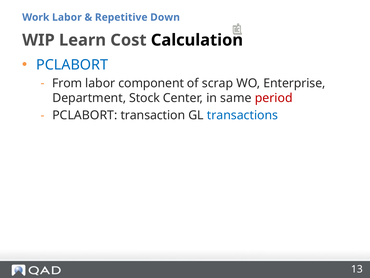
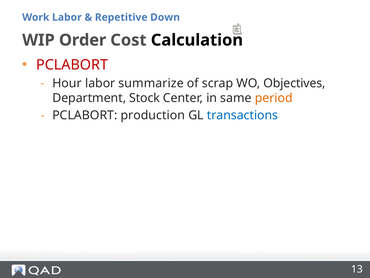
Learn: Learn -> Order (83, 40)
PCLABORT colour: blue -> red (72, 65)
From: From -> Hour (67, 83)
component: component -> summarize (151, 83)
Enterprise: Enterprise -> Objectives (294, 83)
period colour: red -> orange (274, 98)
transaction: transaction -> production (153, 115)
